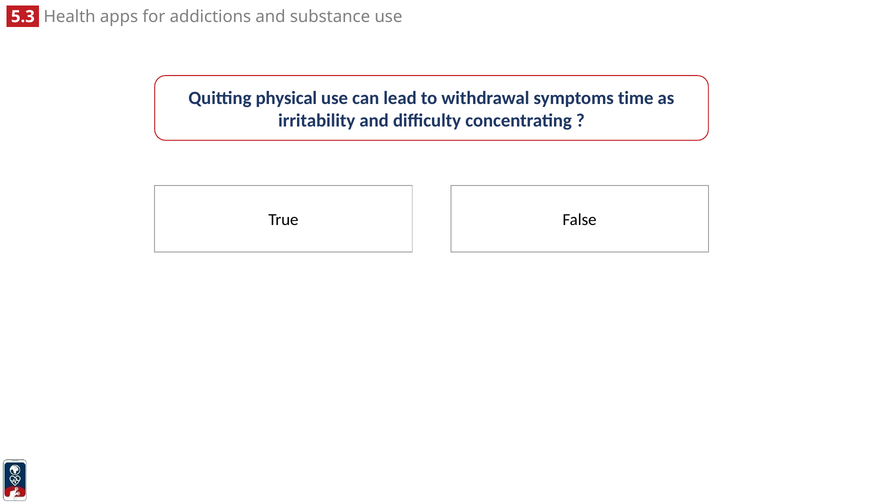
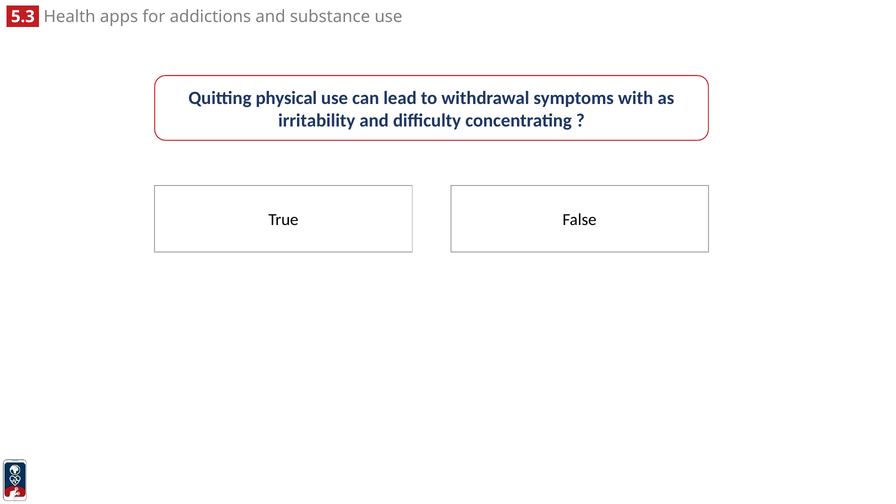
time: time -> with (636, 98)
